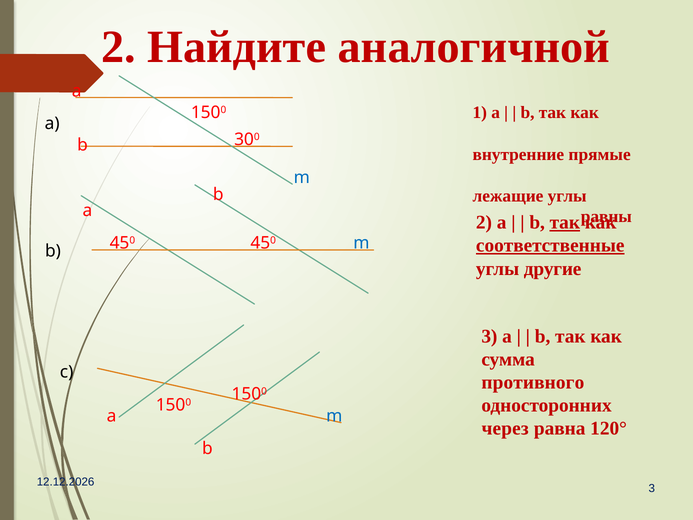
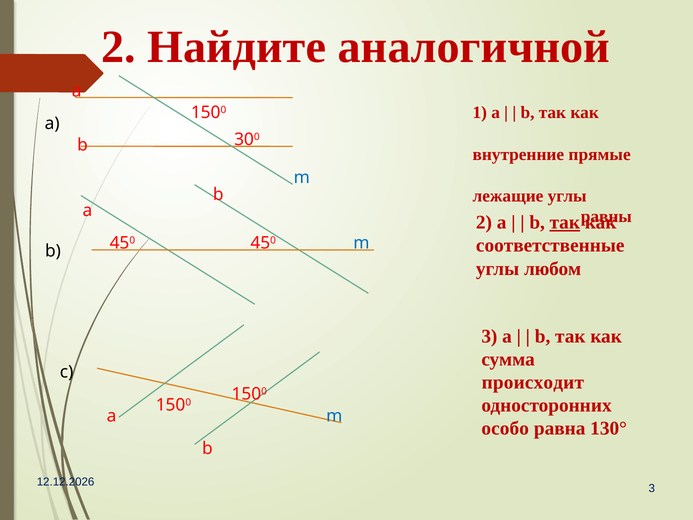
соответственные underline: present -> none (550, 245)
другие: другие -> любом (553, 269)
противного: противного -> происходит (533, 382)
через: через -> особо (505, 428)
120°: 120° -> 130° (609, 428)
